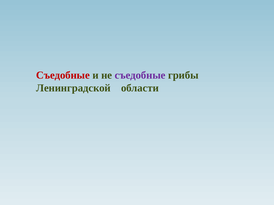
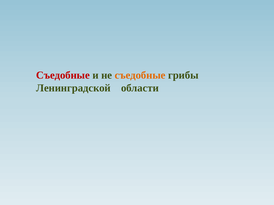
съедобные colour: purple -> orange (140, 75)
